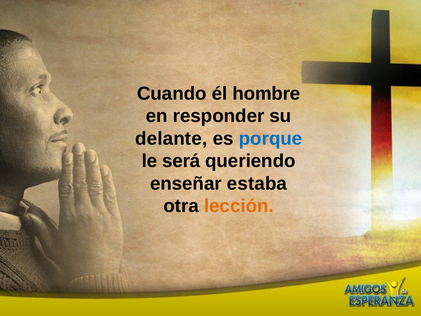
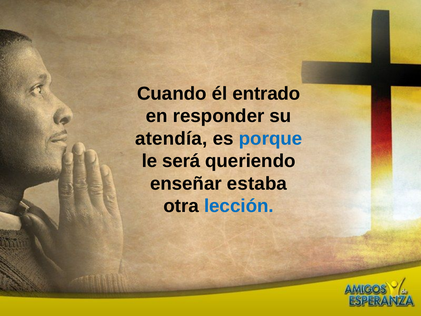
hombre: hombre -> entrado (266, 94)
delante: delante -> atendía (171, 138)
lección colour: orange -> blue (239, 206)
